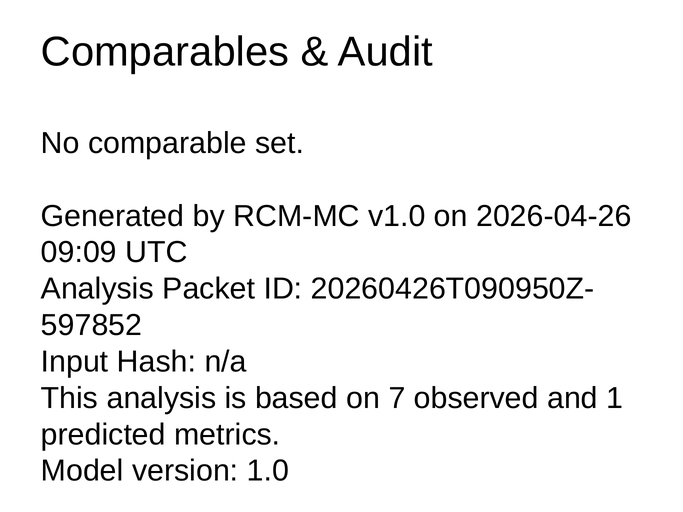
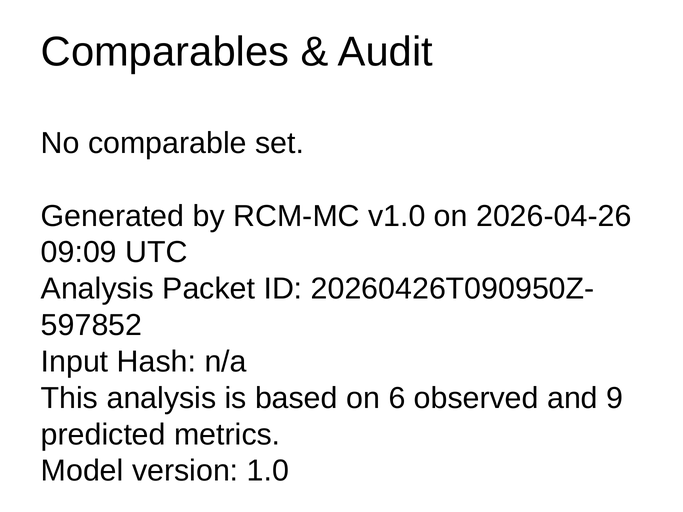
7: 7 -> 6 (397, 398)
1: 1 -> 9 (615, 398)
